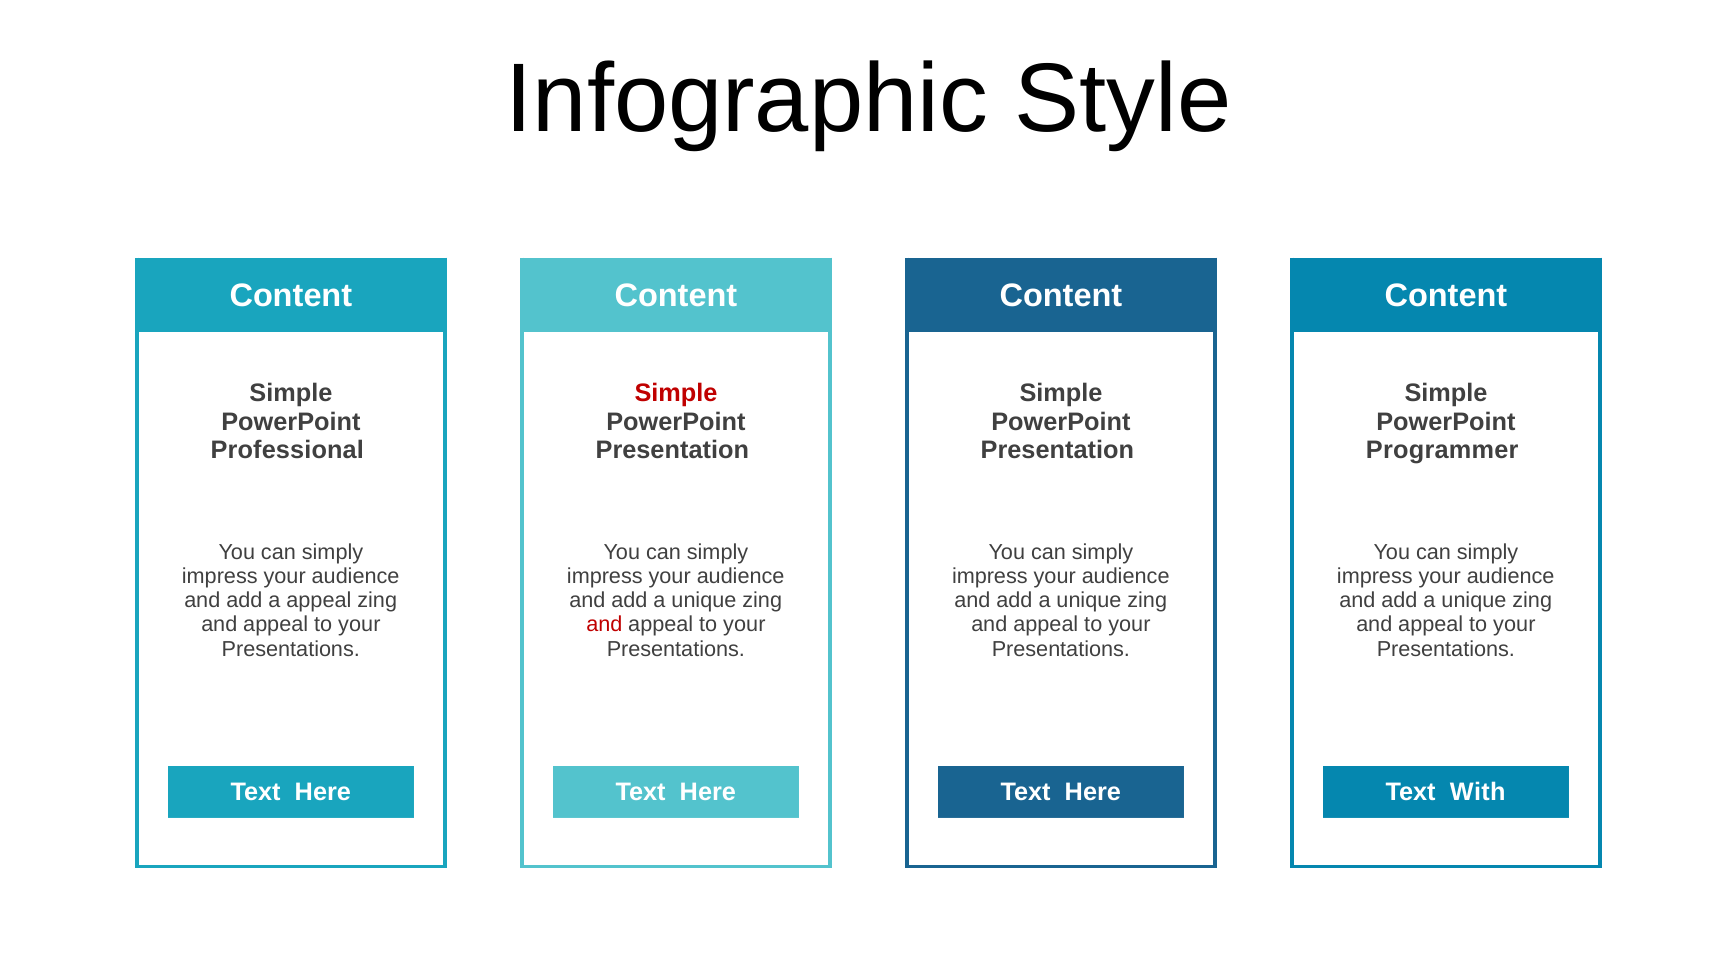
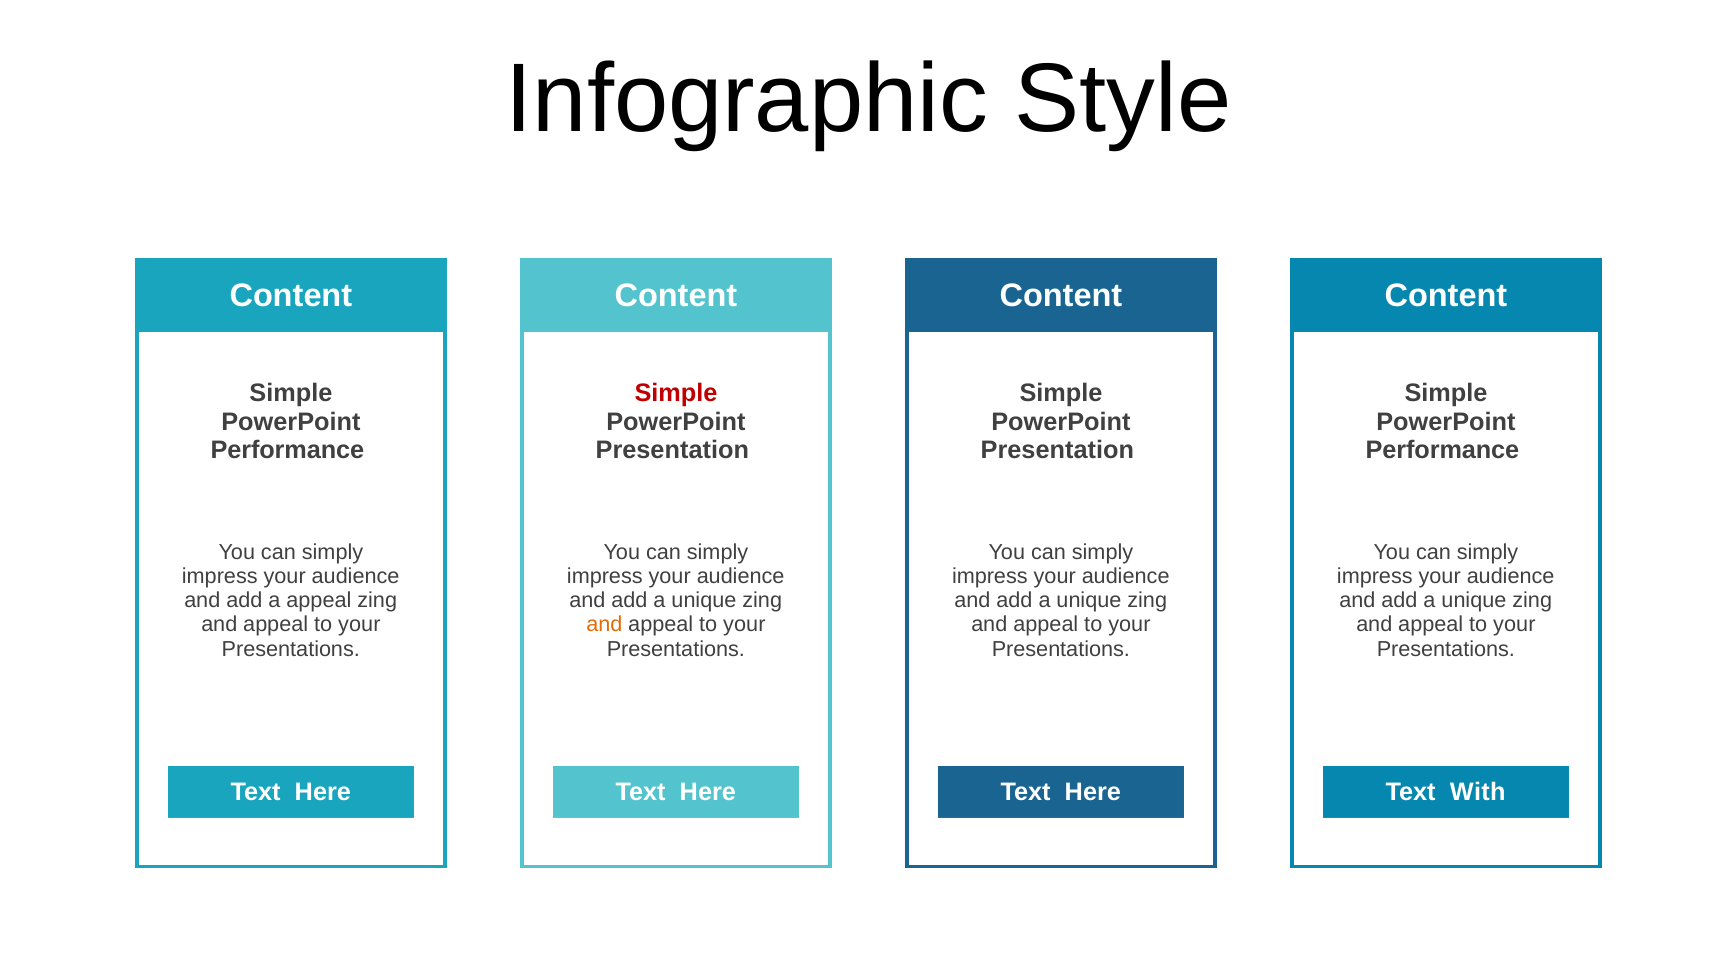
Professional: Professional -> Performance (287, 450)
Programmer: Programmer -> Performance (1442, 450)
and colour: red -> orange (604, 625)
